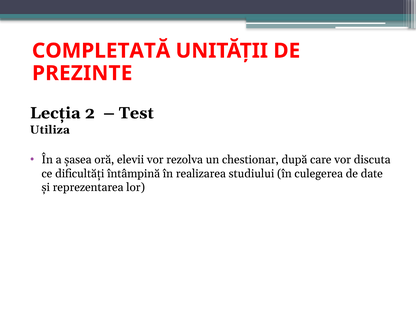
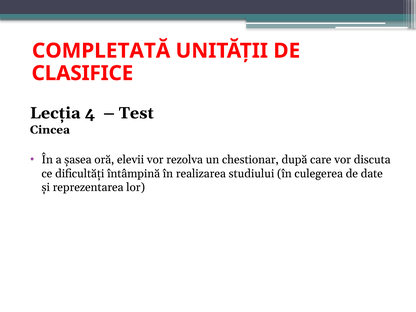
PREZINTE: PREZINTE -> CLASIFICE (82, 73)
2: 2 -> 4 (90, 113)
Utiliza: Utiliza -> Cincea (50, 130)
